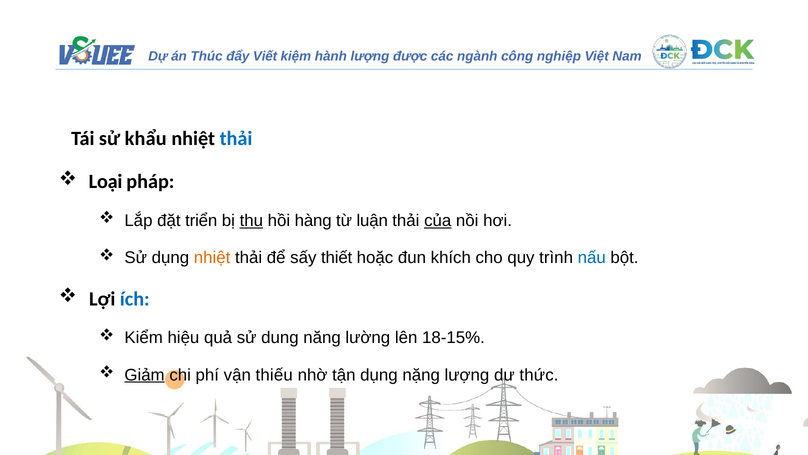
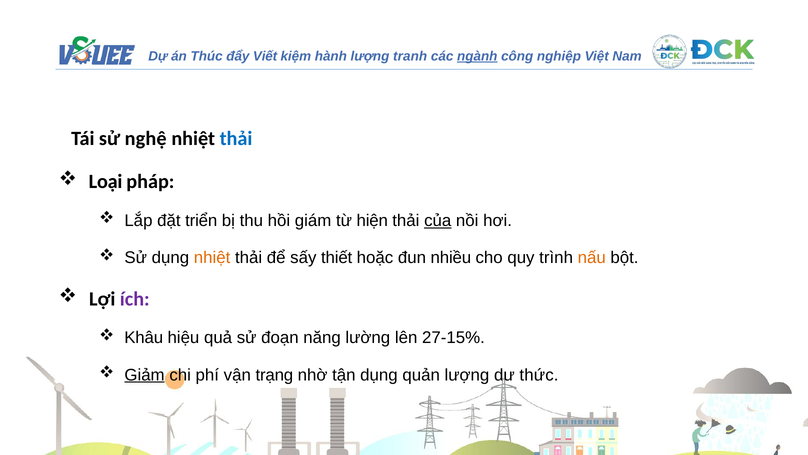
được: được -> tranh (410, 56)
ngành underline: none -> present (477, 56)
khẩu: khẩu -> nghệ (146, 138)
thu underline: present -> none (251, 220)
hàng: hàng -> giám (313, 220)
luận: luận -> hiện (372, 220)
khích: khích -> nhiều (451, 257)
nấu colour: blue -> orange (592, 257)
ích colour: blue -> purple (135, 299)
Kiểm: Kiểm -> Khâu (144, 338)
dung: dung -> đoạn (280, 338)
18-15%: 18-15% -> 27-15% (453, 338)
thiếu: thiếu -> trạng (274, 375)
nặng: nặng -> quản (421, 375)
